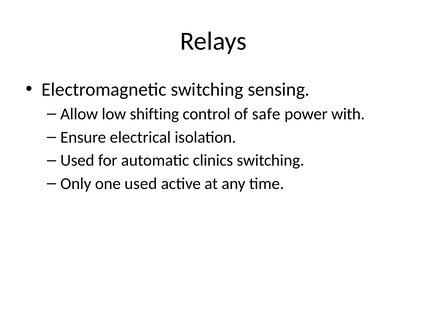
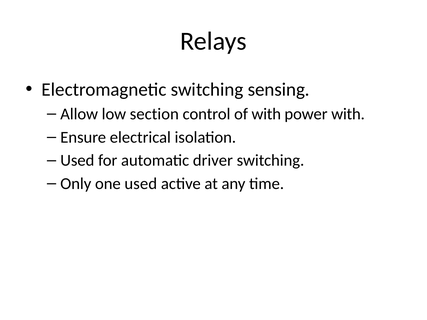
shifting: shifting -> section (154, 114)
of safe: safe -> with (266, 114)
clinics: clinics -> driver (213, 161)
